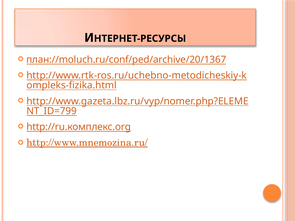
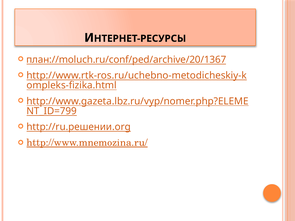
http://ru.комплекс.org: http://ru.комплекс.org -> http://ru.решении.org (79, 127)
